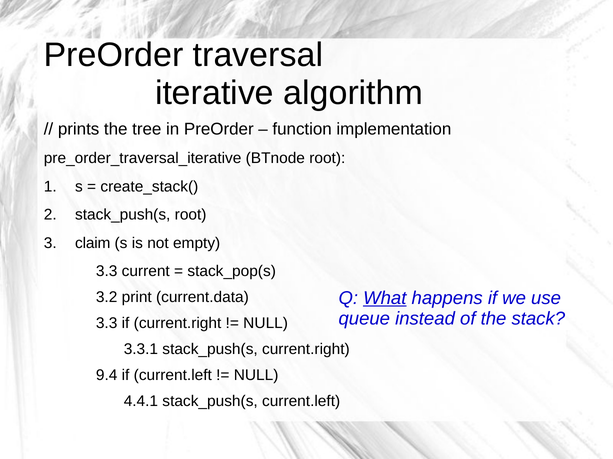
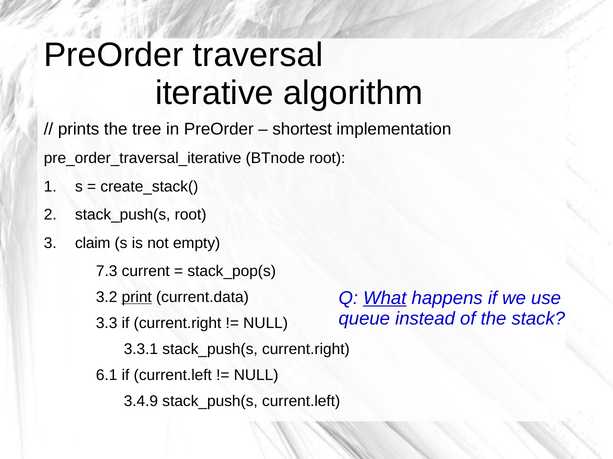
function: function -> shortest (302, 129)
3.3: 3.3 -> 7.3 (107, 272)
print underline: none -> present (137, 298)
9.4: 9.4 -> 6.1 (107, 376)
4.4.1: 4.4.1 -> 3.4.9 (141, 402)
